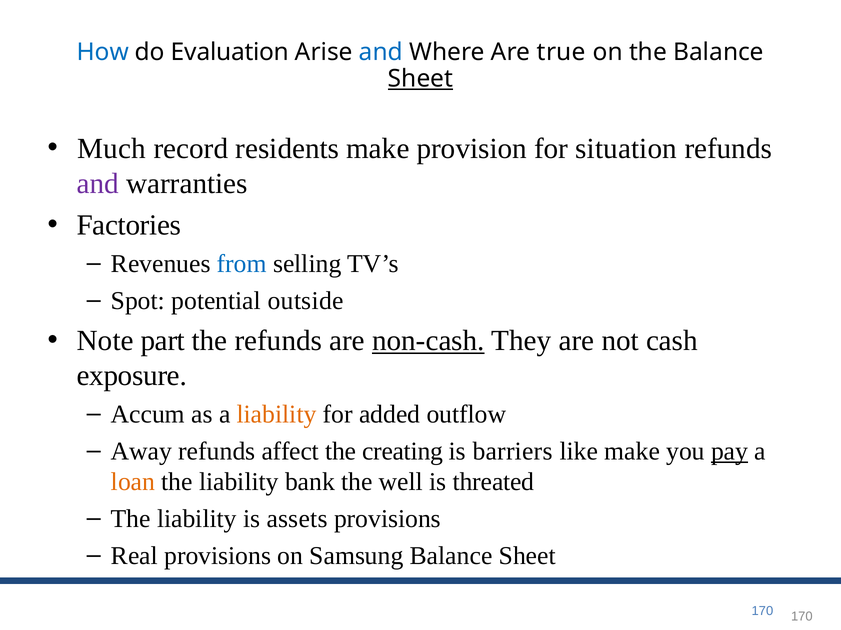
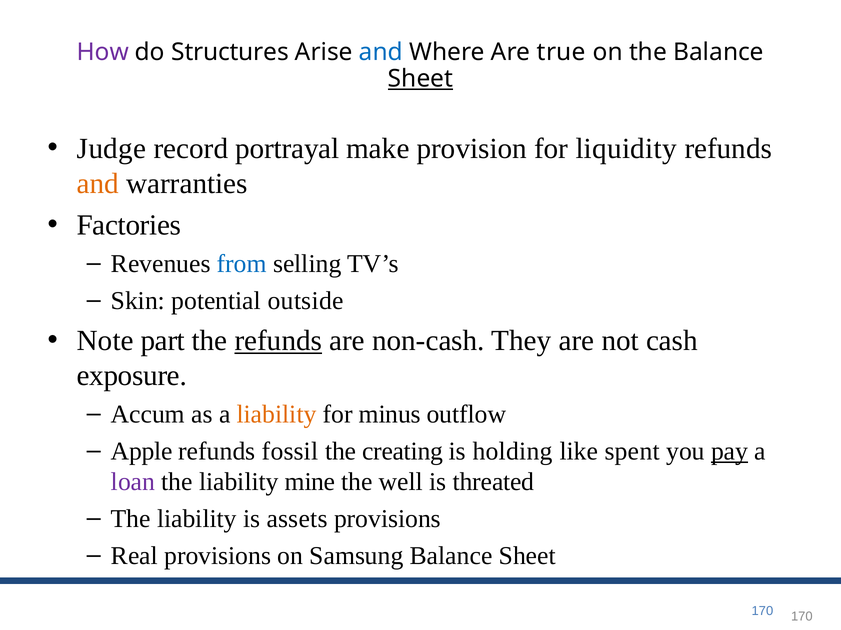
How colour: blue -> purple (103, 52)
Evaluation: Evaluation -> Structures (230, 52)
Much: Much -> Judge (112, 149)
residents: residents -> portrayal (287, 149)
situation: situation -> liquidity (626, 149)
and colour: purple -> orange (98, 184)
Spot: Spot -> Skin (138, 301)
refunds underline: none -> present (278, 341)
non-cash underline: present -> none (428, 341)
added: added -> minus (390, 415)
Away: Away -> Apple (142, 452)
affect: affect -> fossil (290, 452)
barriers: barriers -> holding (513, 452)
like make: make -> spent (632, 452)
loan colour: orange -> purple (133, 483)
bank: bank -> mine (310, 483)
